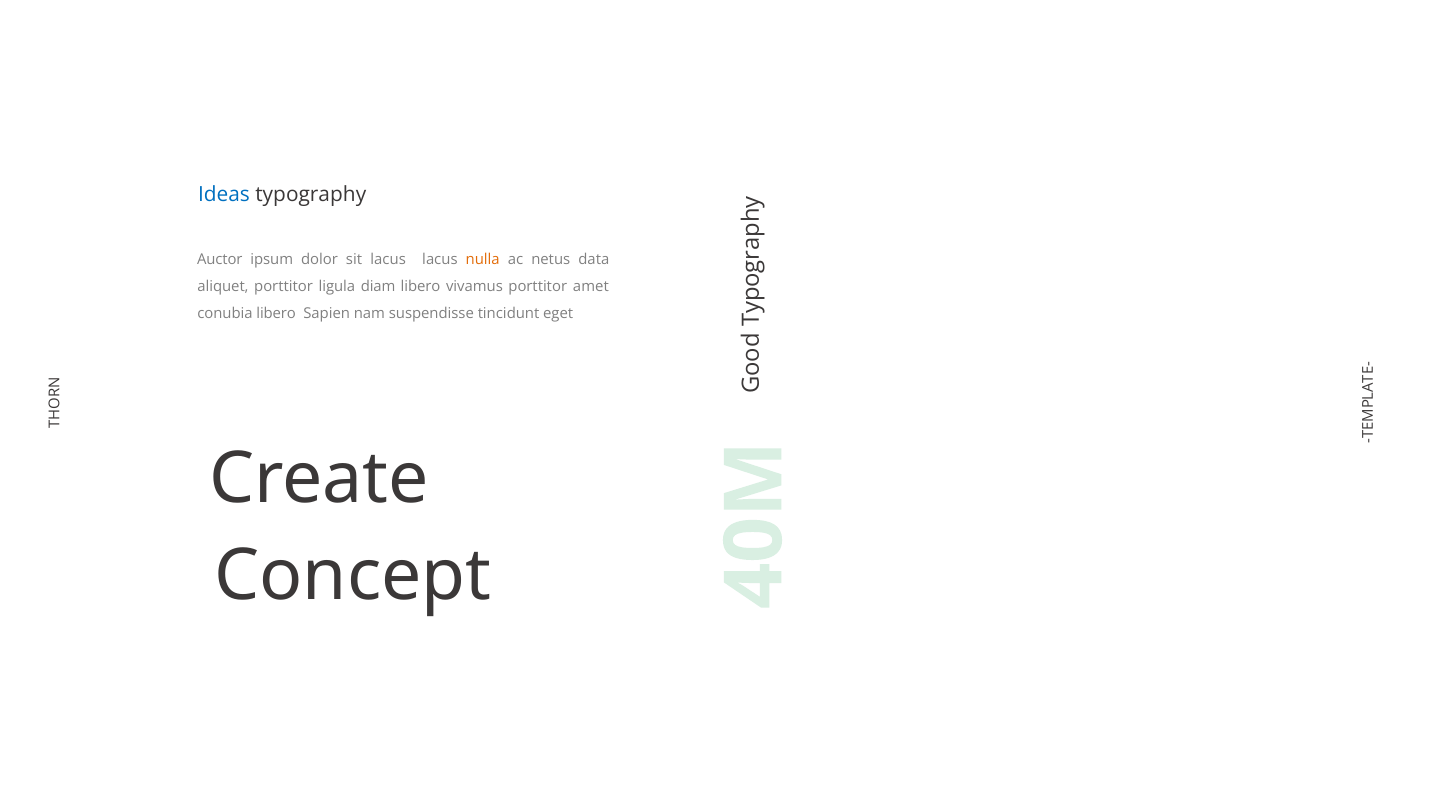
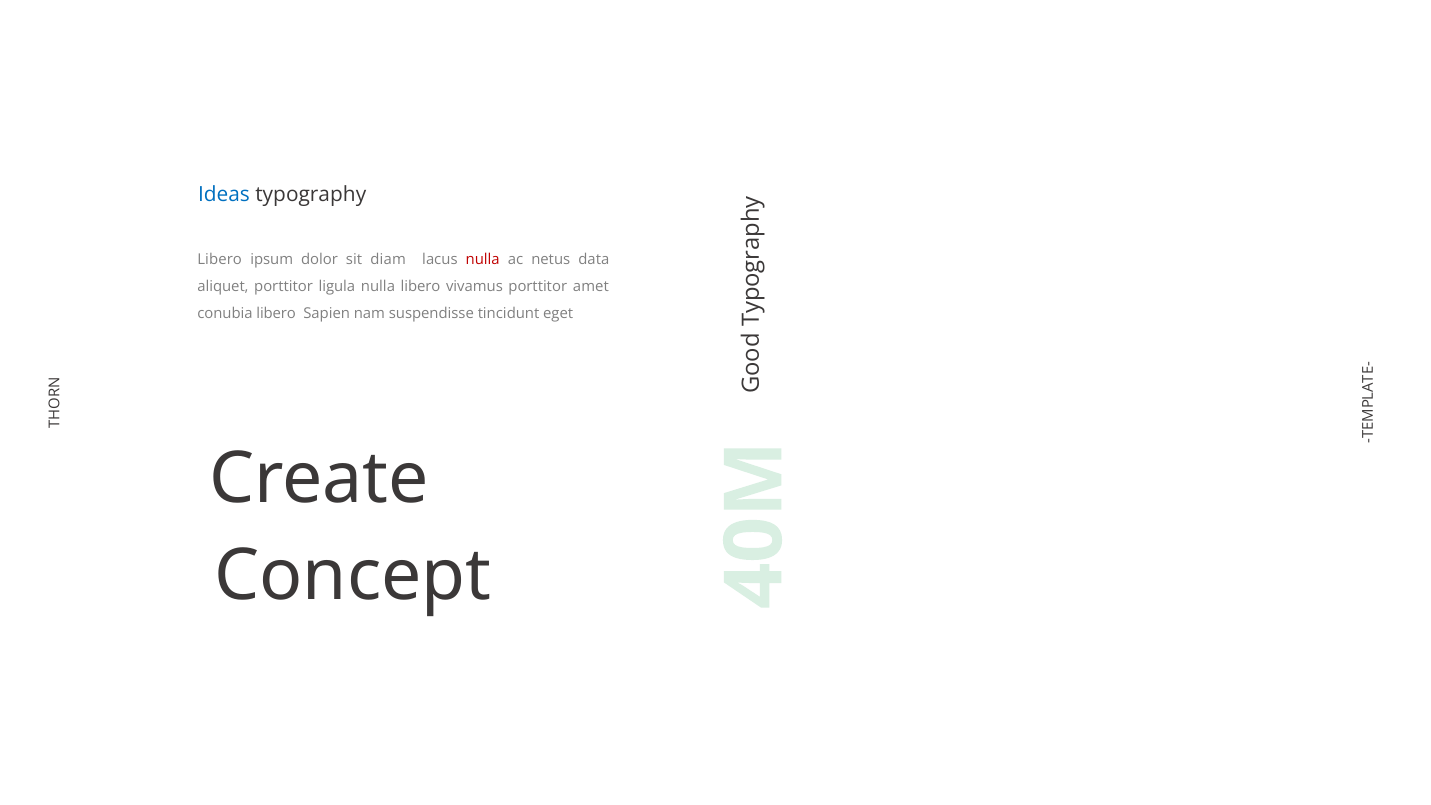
Auctor: Auctor -> Libero (220, 260)
sit lacus: lacus -> diam (388, 260)
nulla colour: orange -> red (483, 260)
ligula diam: diam -> nulla (378, 287)
